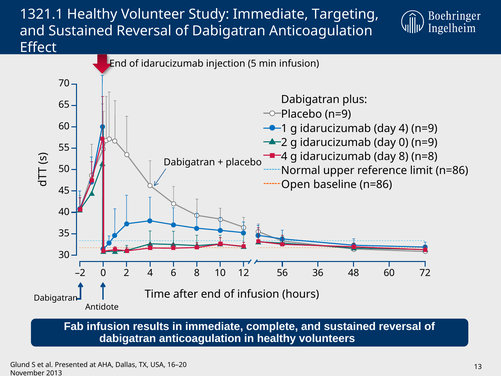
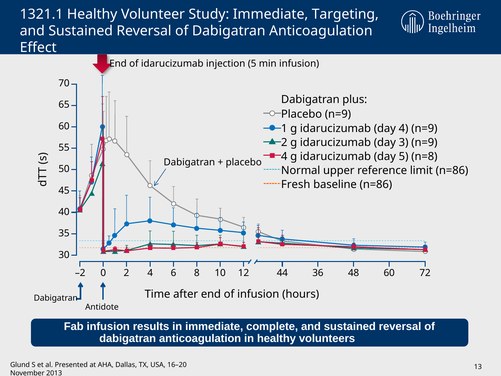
day 0: 0 -> 3 (404, 142)
day 8: 8 -> 5 (404, 156)
Open: Open -> Fresh (296, 184)
56: 56 -> 44 (282, 273)
